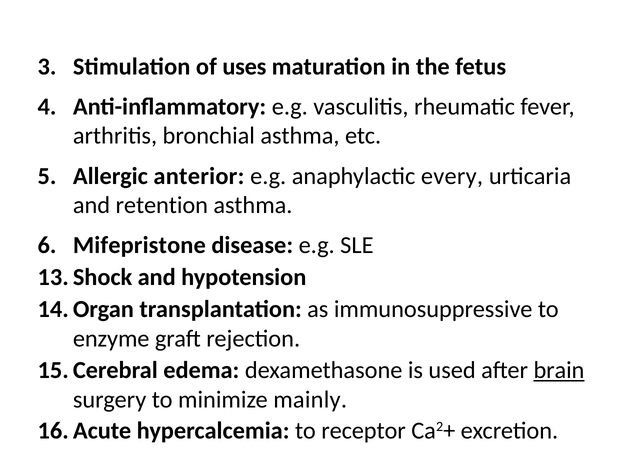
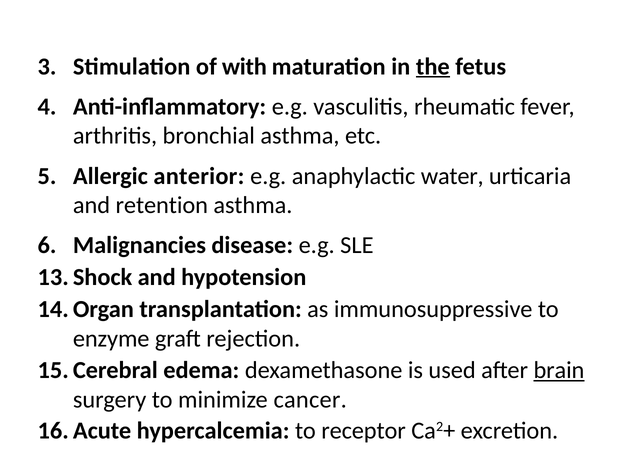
uses: uses -> with (244, 67)
the underline: none -> present (433, 67)
every: every -> water (452, 176)
Mifepristone: Mifepristone -> Malignancies (139, 246)
mainly: mainly -> cancer (310, 400)
